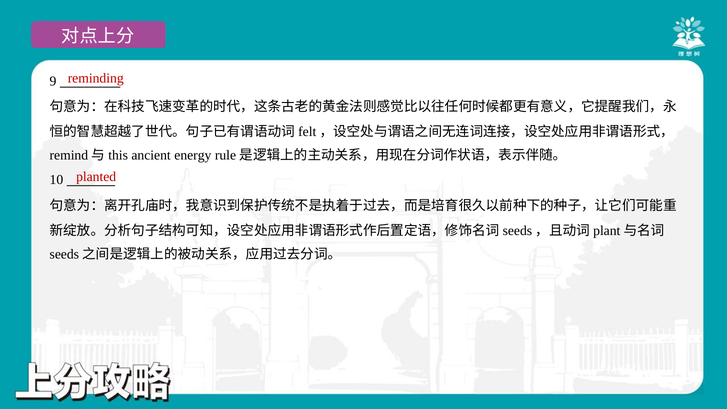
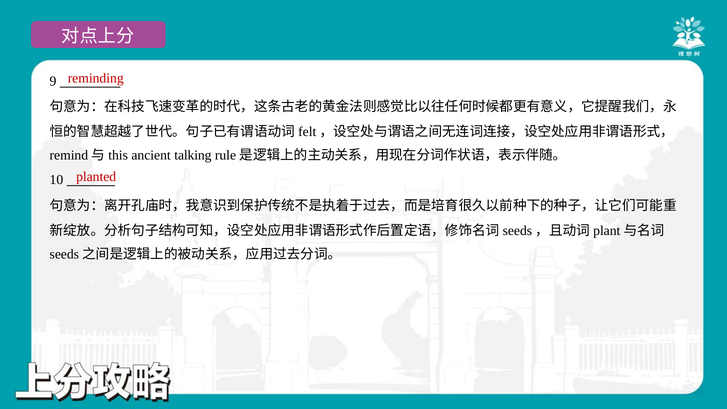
energy: energy -> talking (193, 155)
